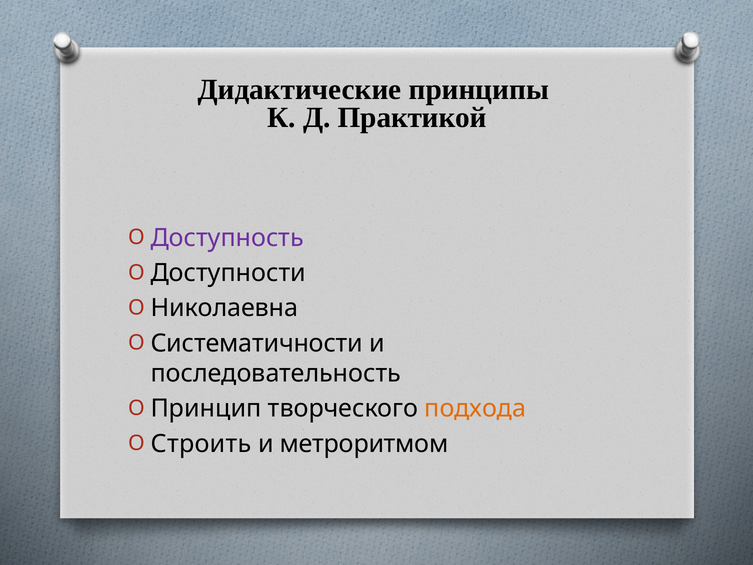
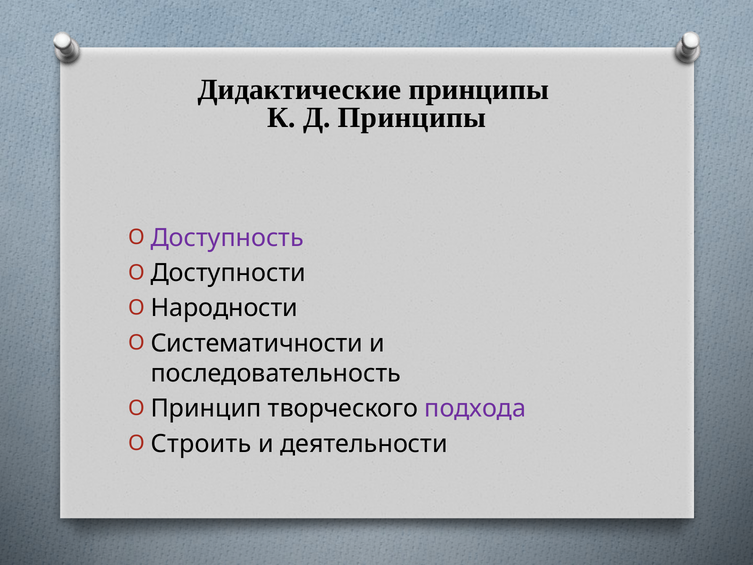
Д Практикой: Практикой -> Принципы (412, 118)
Николаевна: Николаевна -> Народности (224, 308)
подхода colour: orange -> purple (475, 408)
метроритмом: метроритмом -> деятельности (364, 444)
